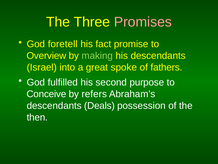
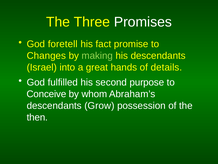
Promises colour: pink -> white (143, 22)
Overview: Overview -> Changes (46, 56)
spoke: spoke -> hands (124, 67)
fathers: fathers -> details (166, 67)
refers: refers -> whom (94, 94)
Deals: Deals -> Grow (99, 105)
